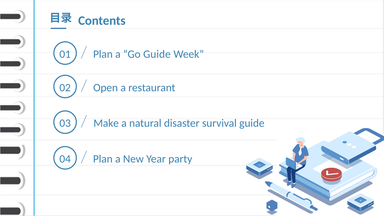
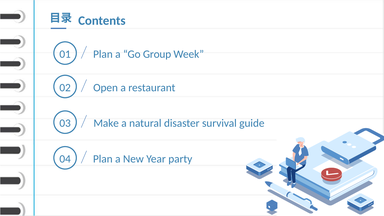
Go Guide: Guide -> Group (157, 54)
